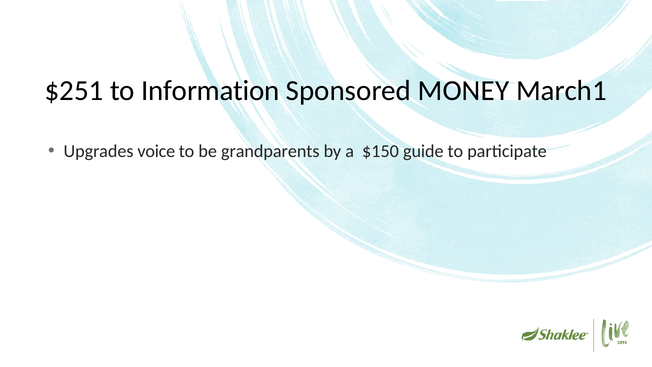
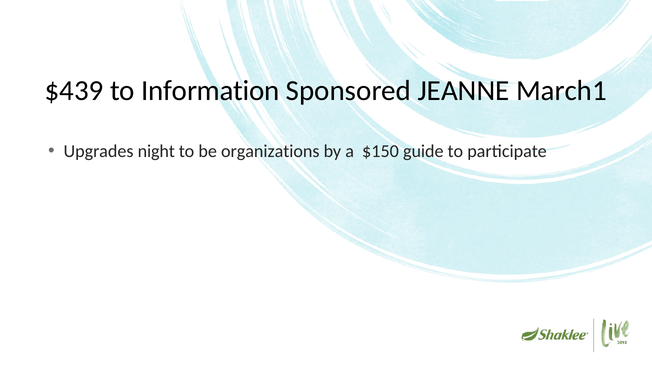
$251: $251 -> $439 (74, 91)
MONEY: MONEY -> JEANNE (464, 91)
voice: voice -> night (156, 151)
grandparents: grandparents -> organizations (270, 151)
